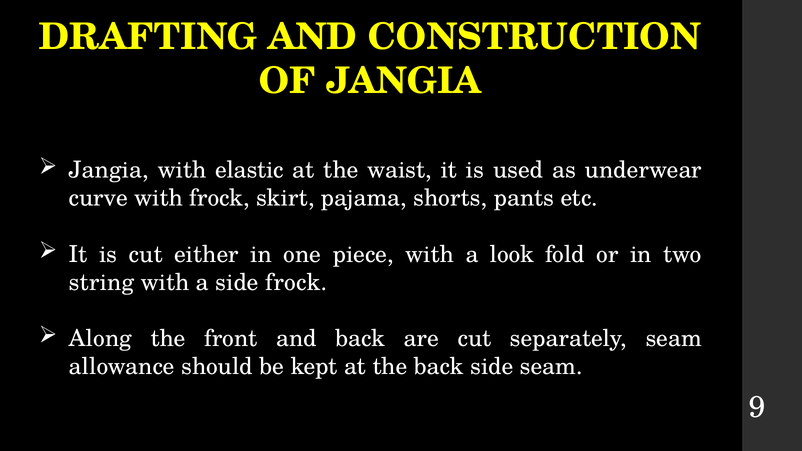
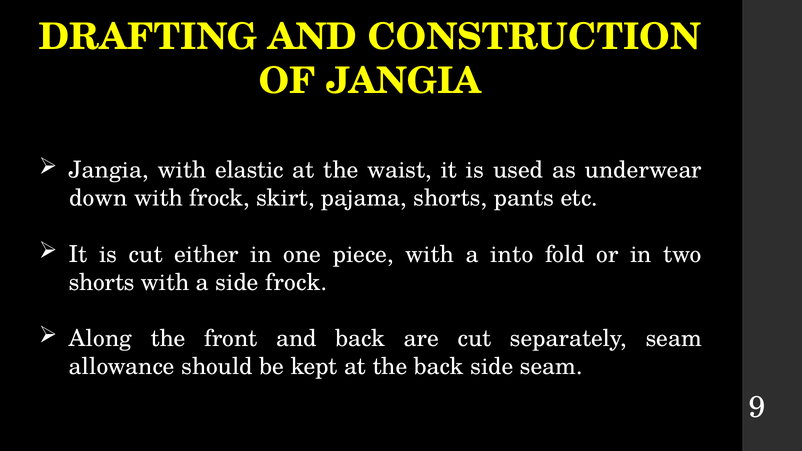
curve: curve -> down (98, 198)
look: look -> into (512, 254)
string: string -> shorts (102, 283)
